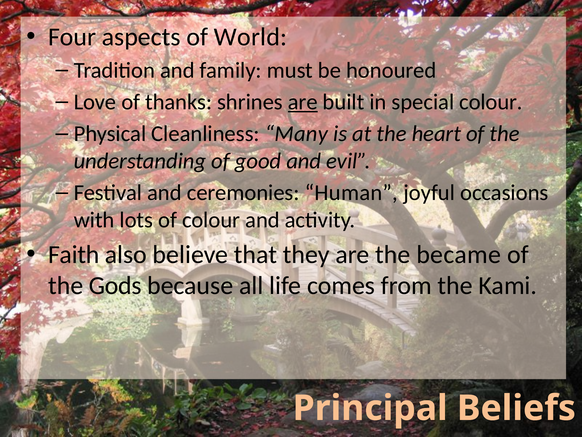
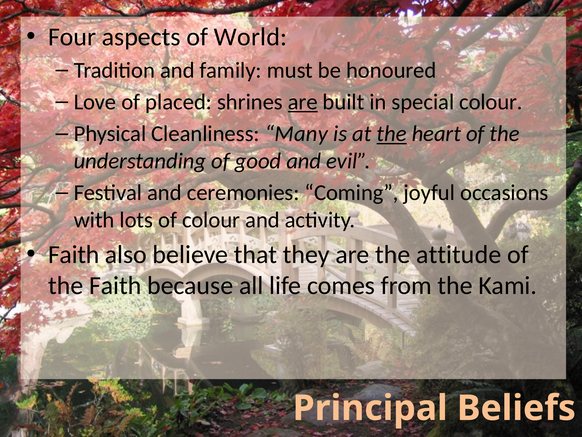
thanks: thanks -> placed (179, 102)
the underline: none -> present (392, 134)
Human: Human -> Coming (352, 193)
became: became -> attitude (459, 254)
the Gods: Gods -> Faith (115, 285)
